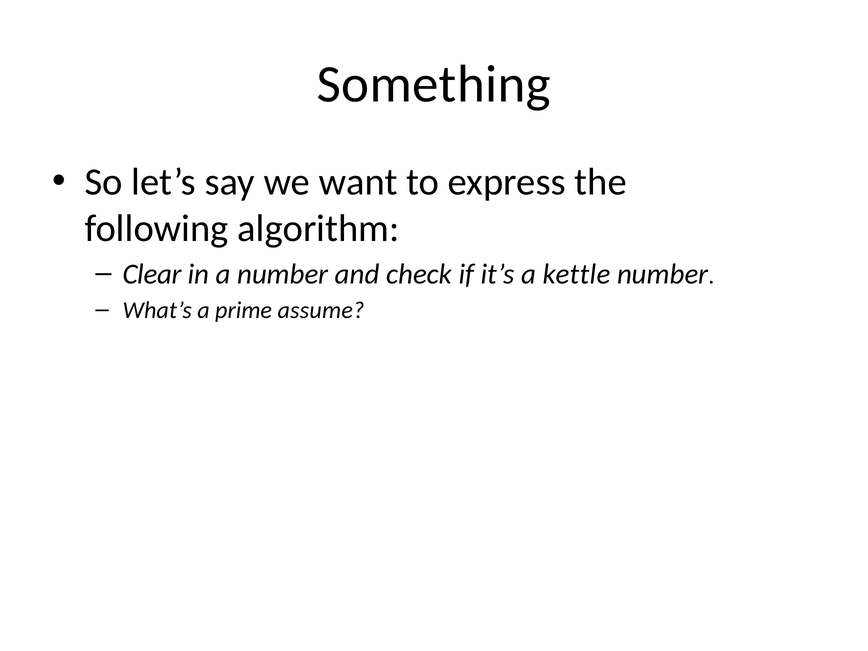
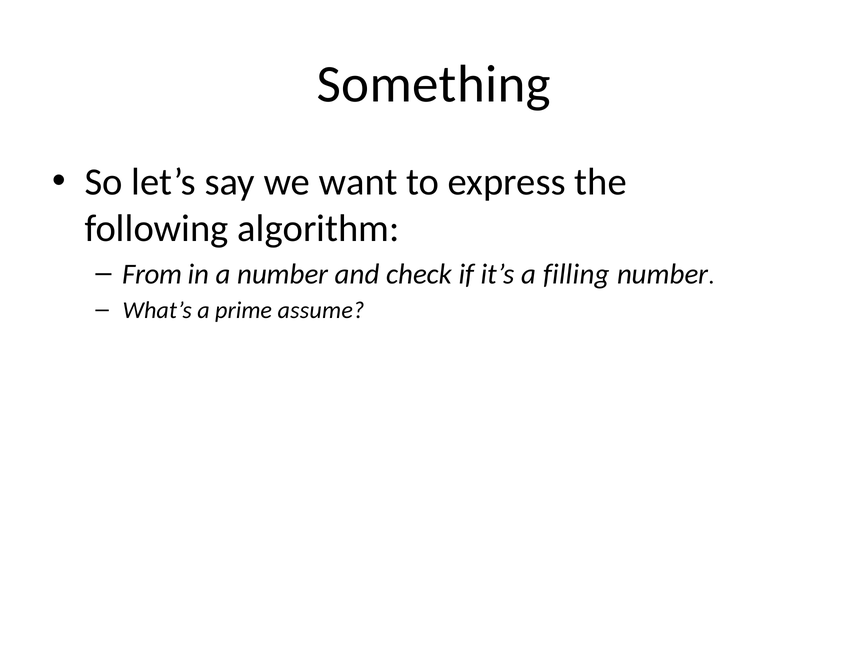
Clear: Clear -> From (152, 274)
kettle: kettle -> filling (576, 274)
